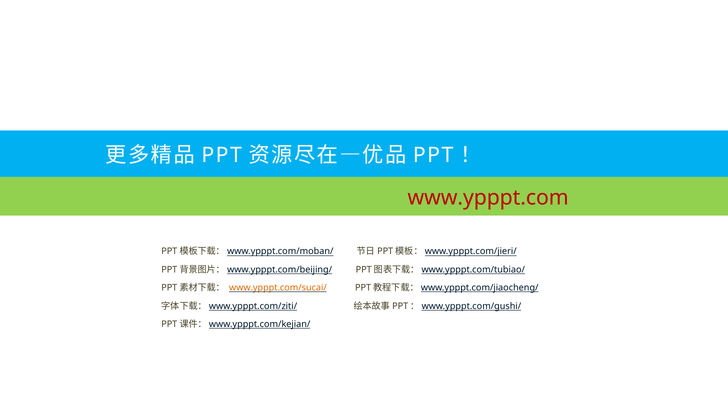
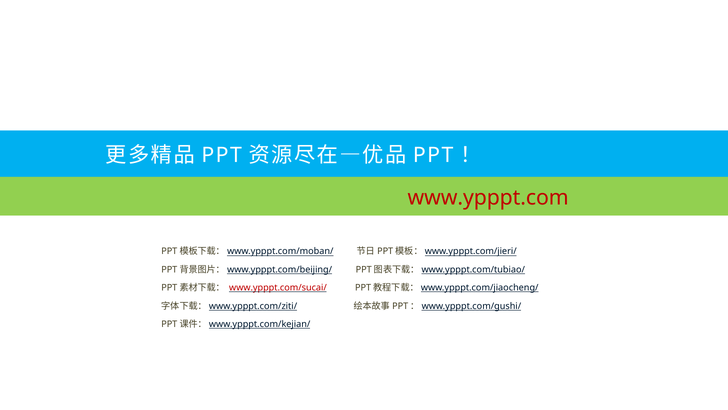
www.ypppt.com/sucai/ colour: orange -> red (278, 288)
